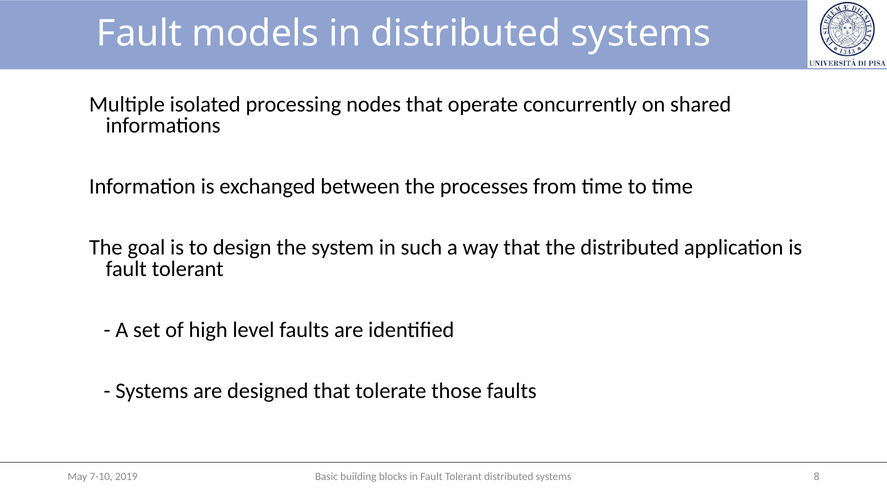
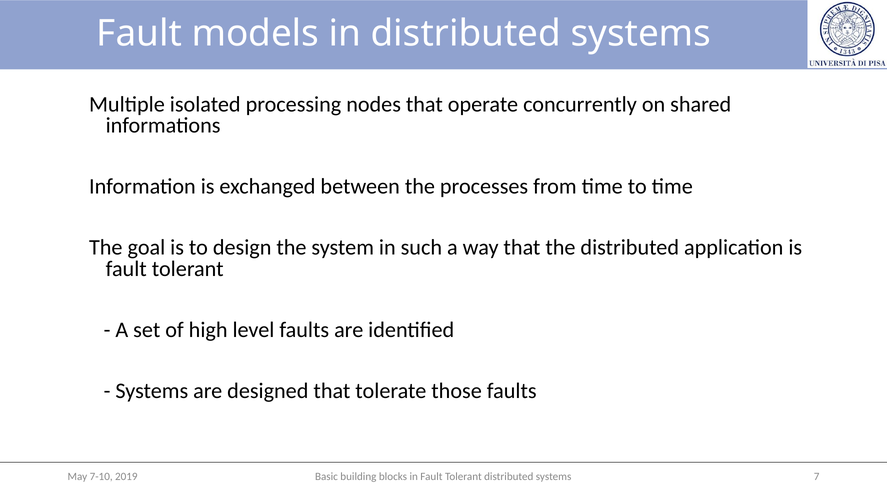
8: 8 -> 7 (817, 476)
